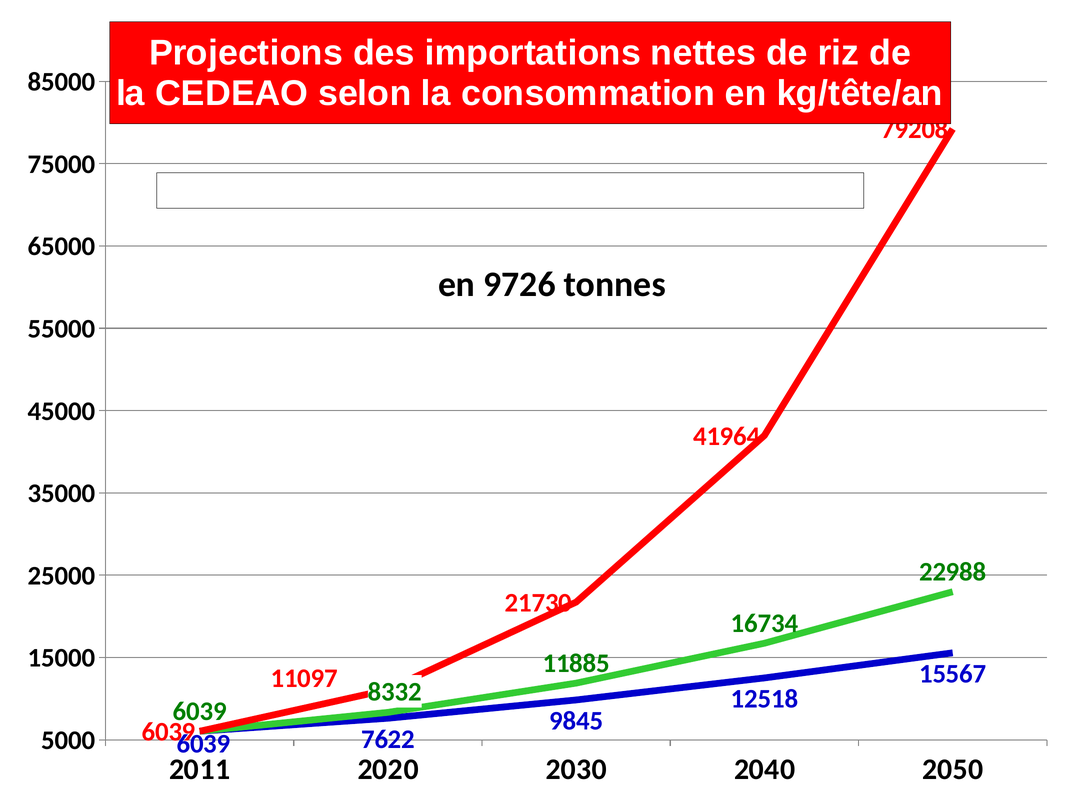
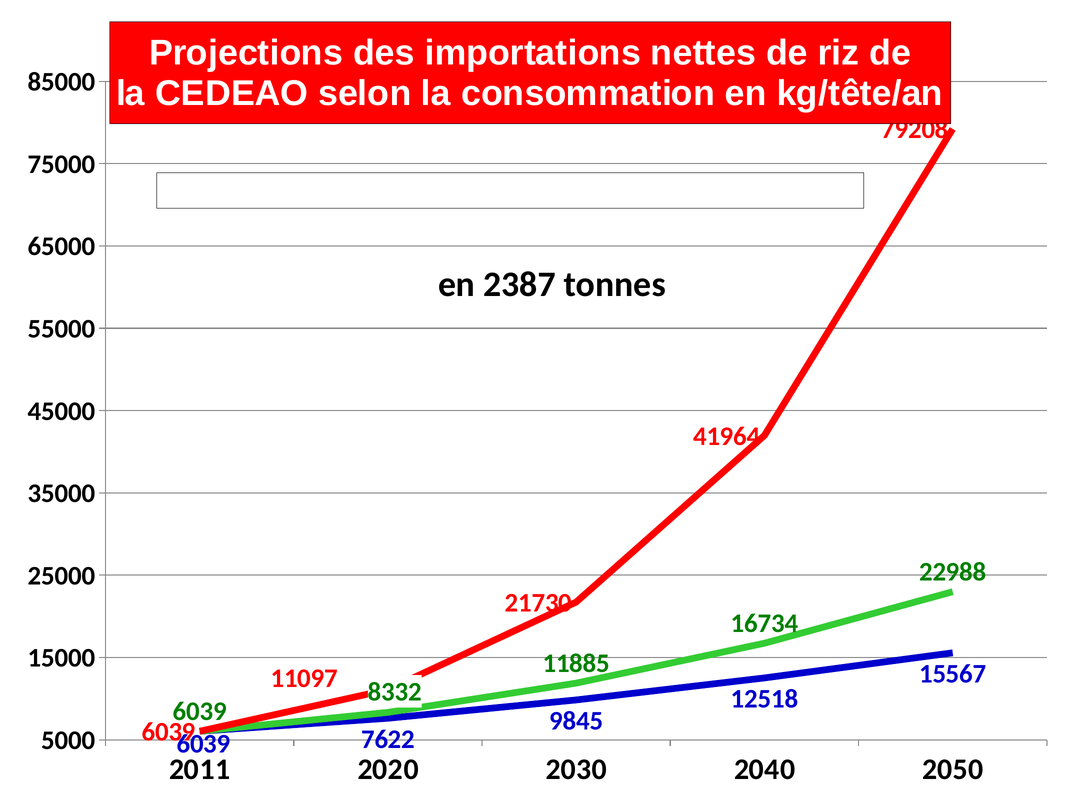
9726: 9726 -> 2387 (519, 284)
